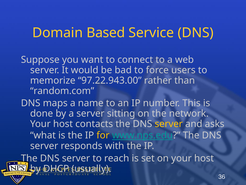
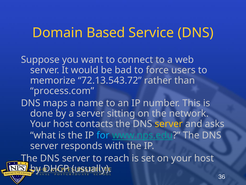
97.22.943.00: 97.22.943.00 -> 72.13.543.72 (110, 80)
random.com: random.com -> process.com (62, 91)
for colour: yellow -> light blue (103, 135)
